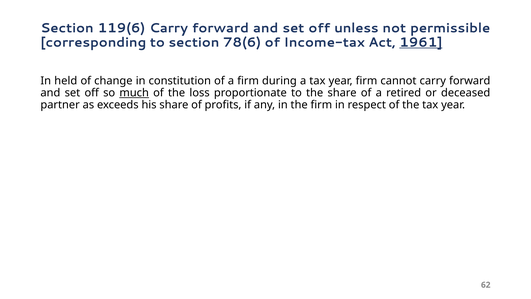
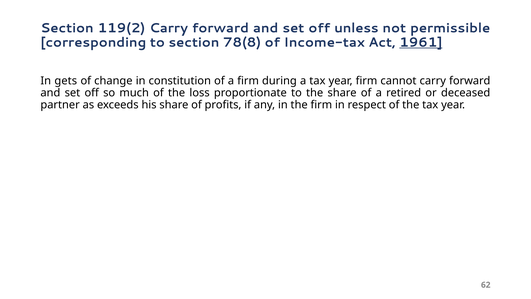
119(6: 119(6 -> 119(2 (121, 28)
78(6: 78(6 -> 78(8 (242, 42)
held: held -> gets (66, 81)
much underline: present -> none (134, 93)
